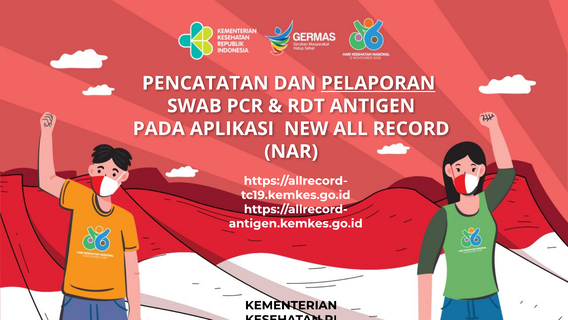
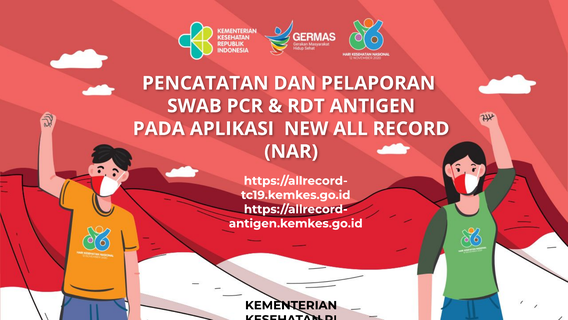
PELAPORAN underline: present -> none (378, 83)
